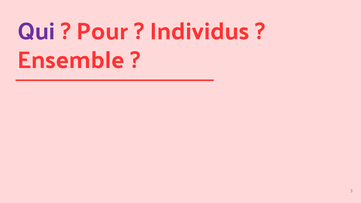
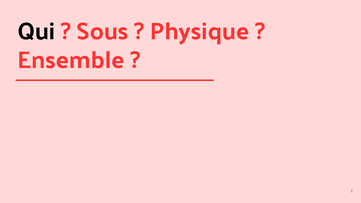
Qui colour: purple -> black (36, 31)
Pour: Pour -> Sous (102, 31)
Individus: Individus -> Physique (200, 31)
